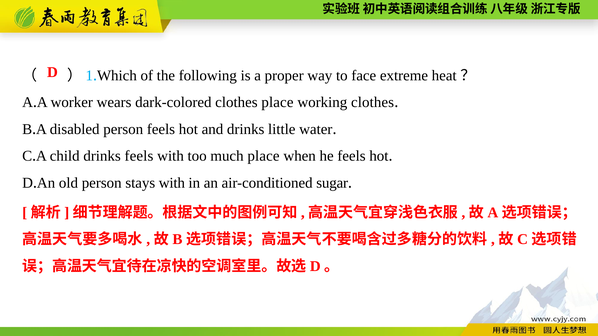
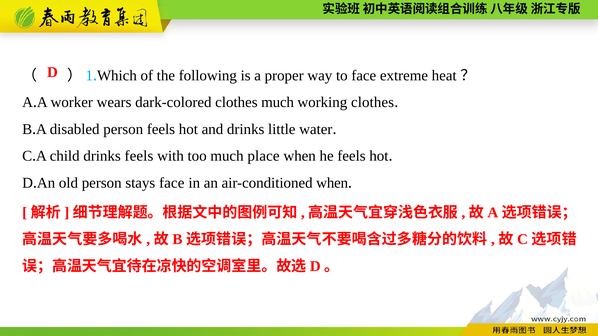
clothes place: place -> much (278, 102)
stays with: with -> face (172, 183)
air-conditioned sugar: sugar -> when (332, 183)
